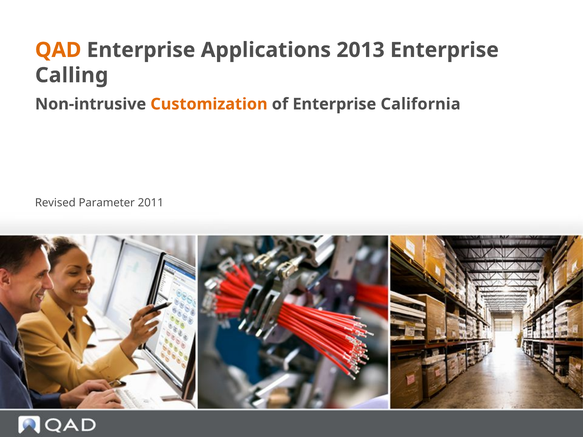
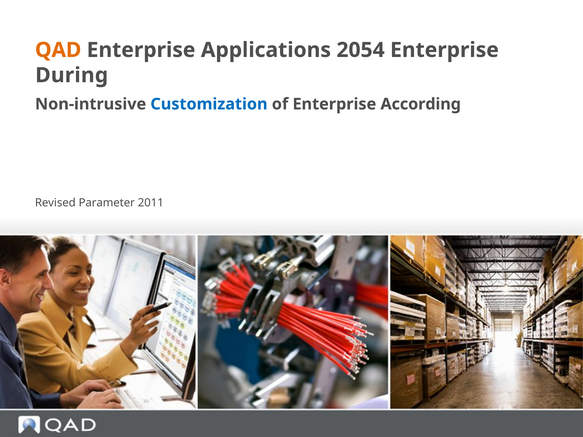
2013: 2013 -> 2054 (361, 50)
Calling: Calling -> During (72, 75)
Customization colour: orange -> blue (209, 104)
California: California -> According (421, 104)
